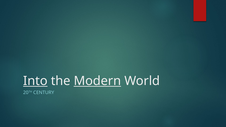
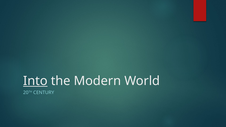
Modern underline: present -> none (97, 81)
